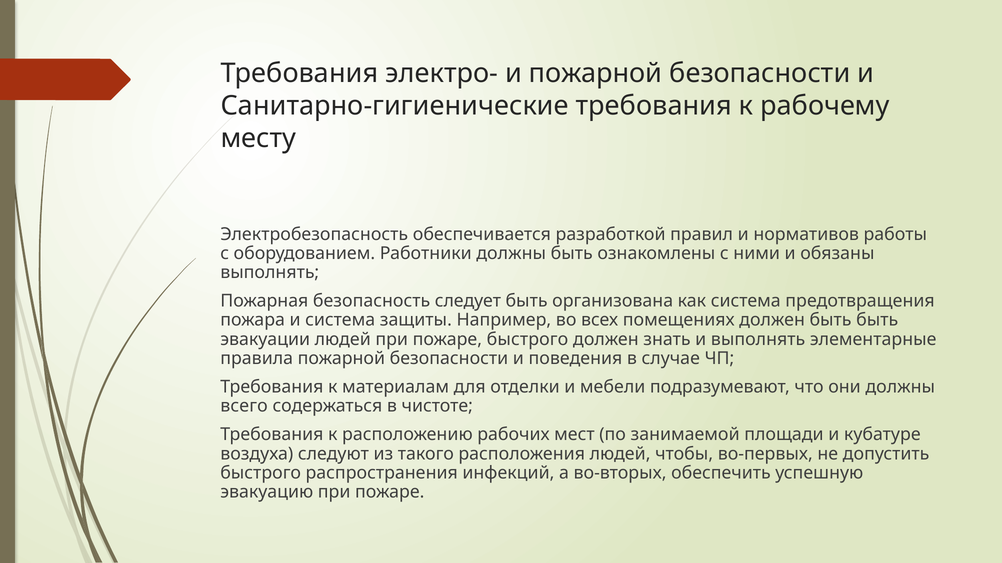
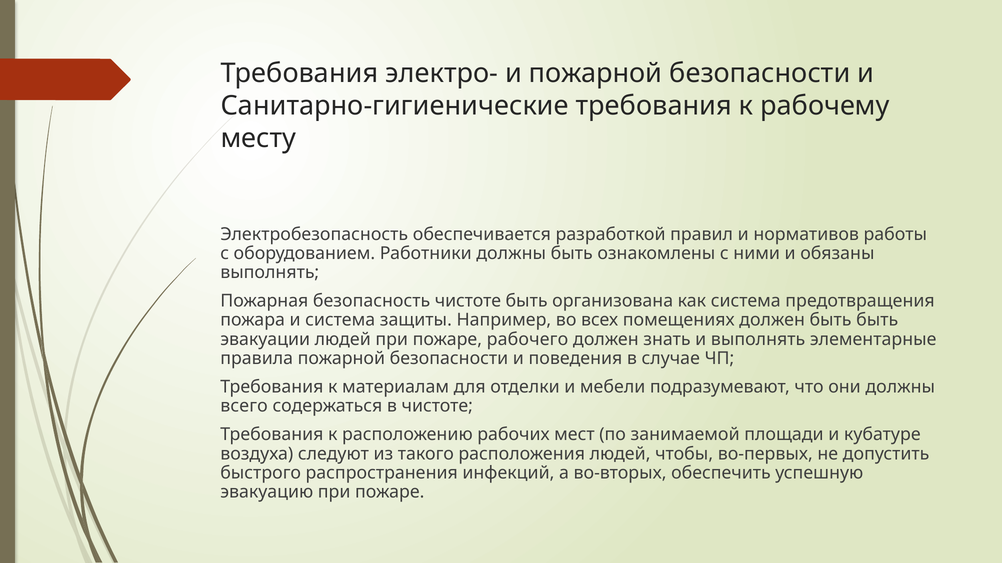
безопасность следует: следует -> чистоте (468, 301)
пожаре быстрого: быстрого -> рабочего (527, 340)
